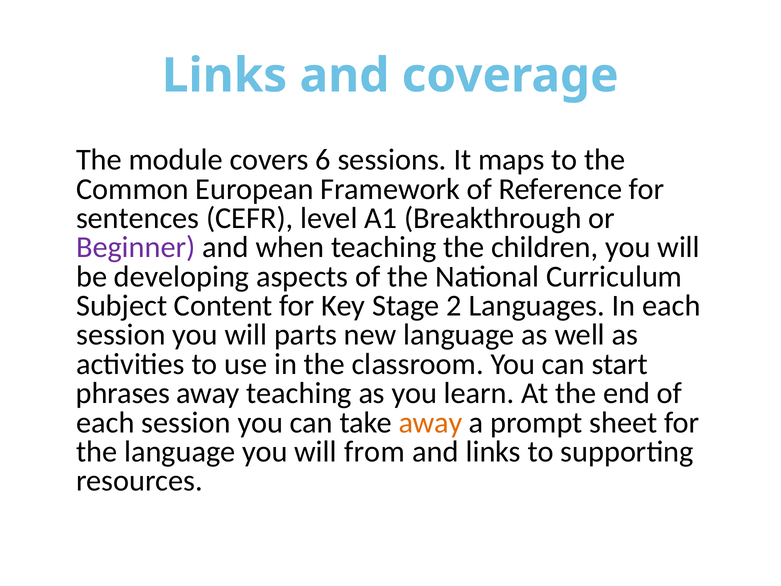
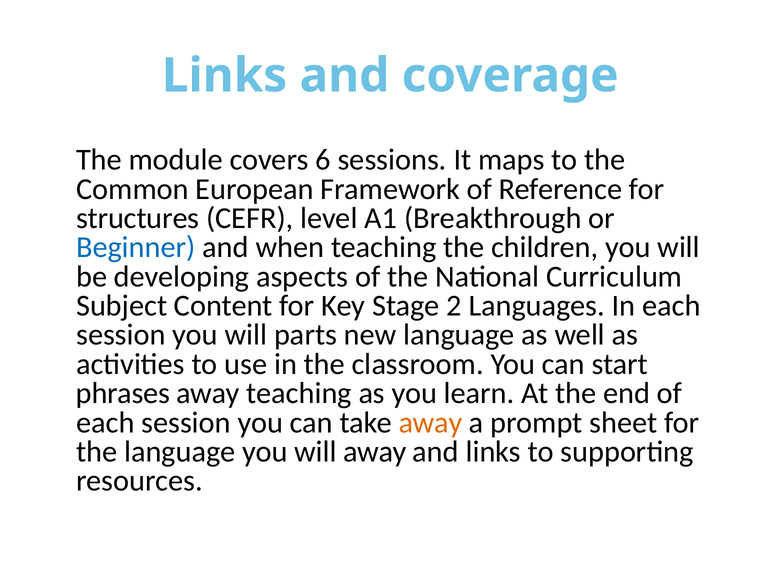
sentences: sentences -> structures (138, 218)
Beginner colour: purple -> blue (136, 247)
will from: from -> away (375, 452)
